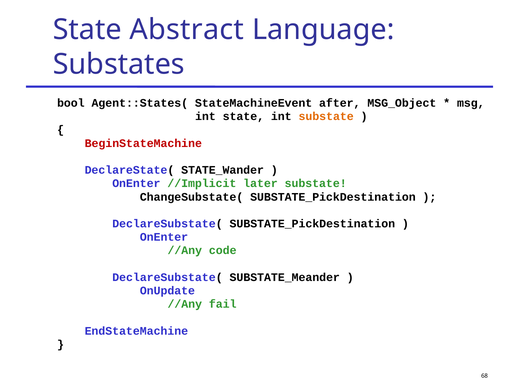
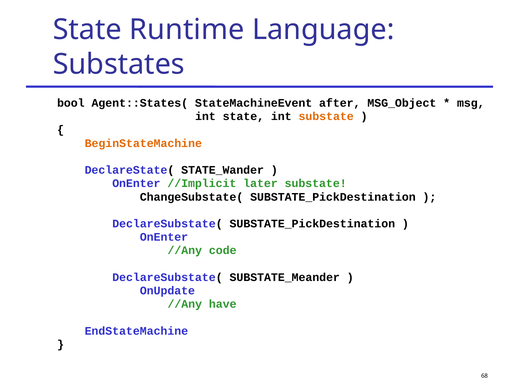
Abstract: Abstract -> Runtime (187, 30)
BeginStateMachine colour: red -> orange (143, 143)
fail: fail -> have (223, 304)
